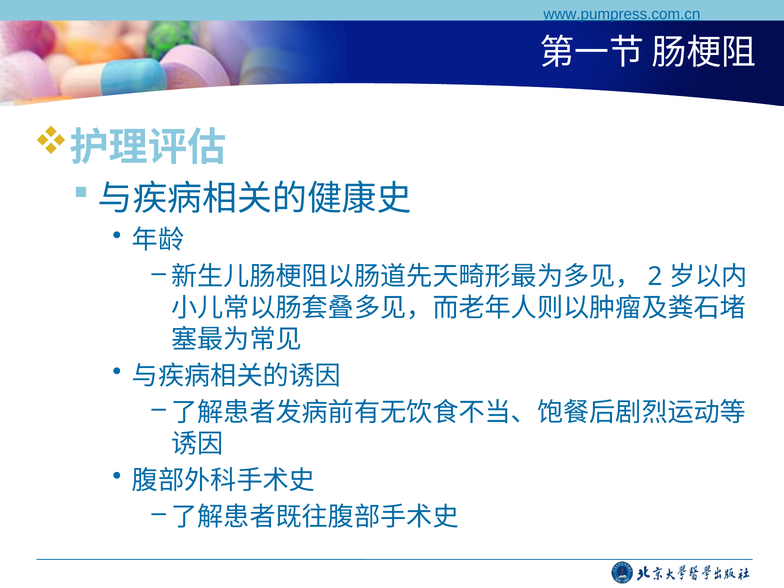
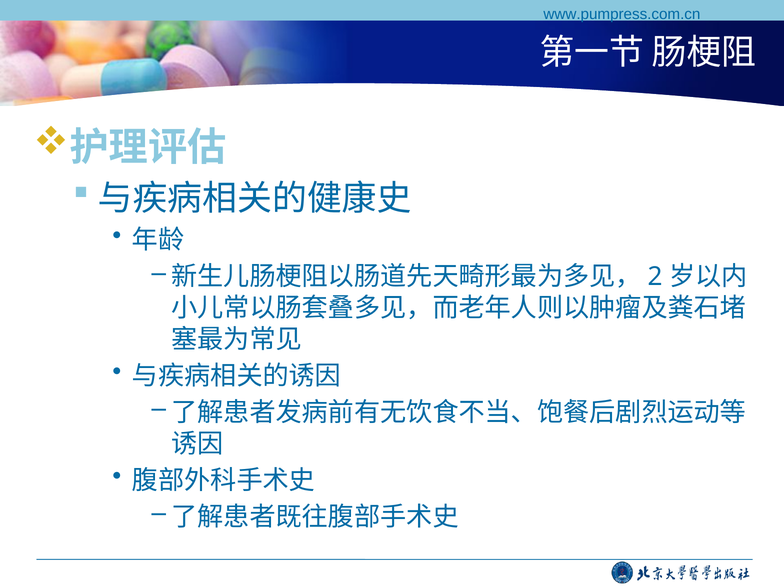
www.pumpress.com.cn underline: present -> none (622, 14)
